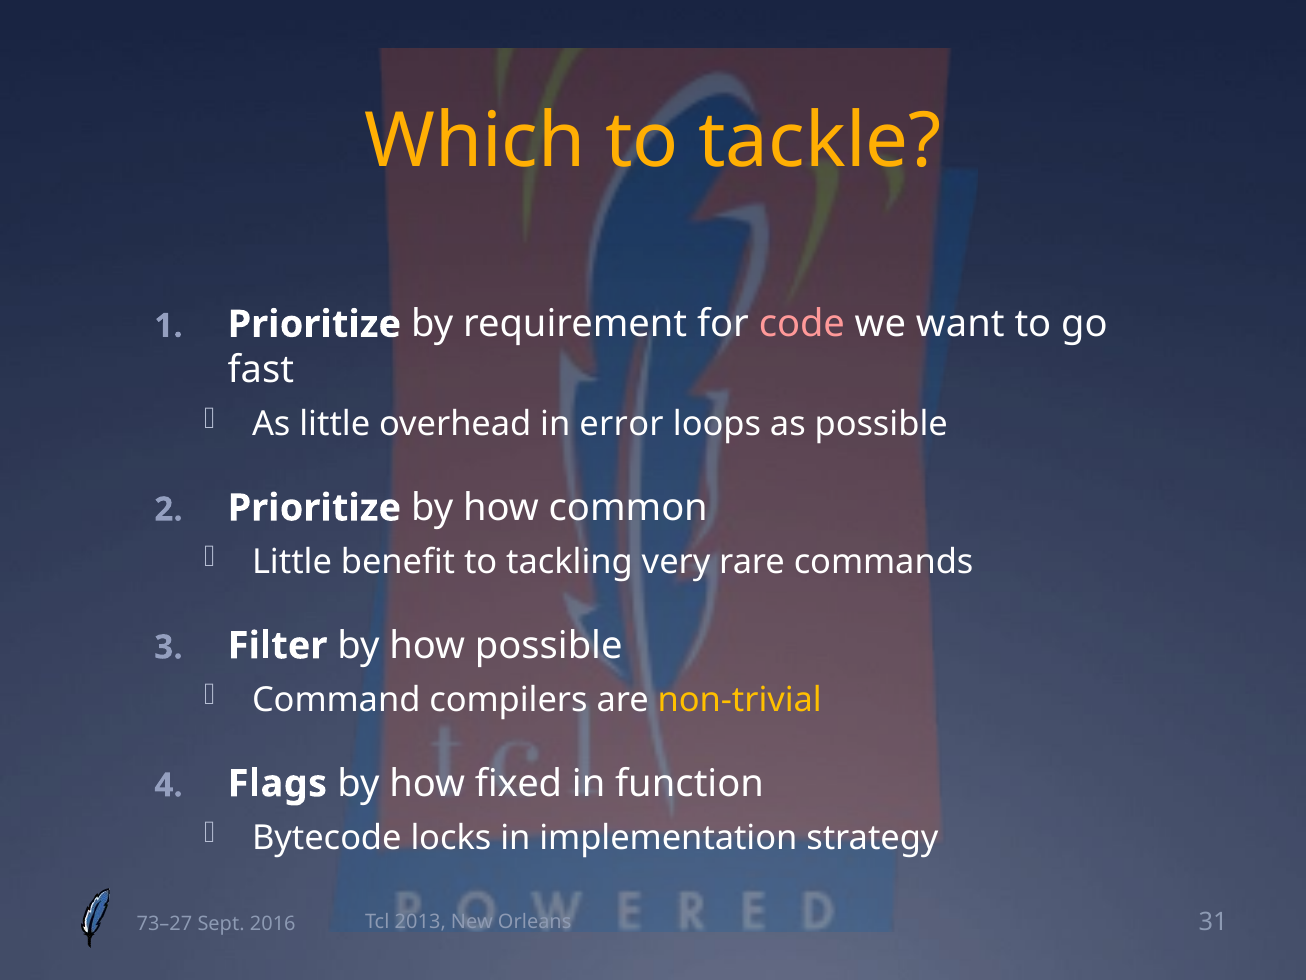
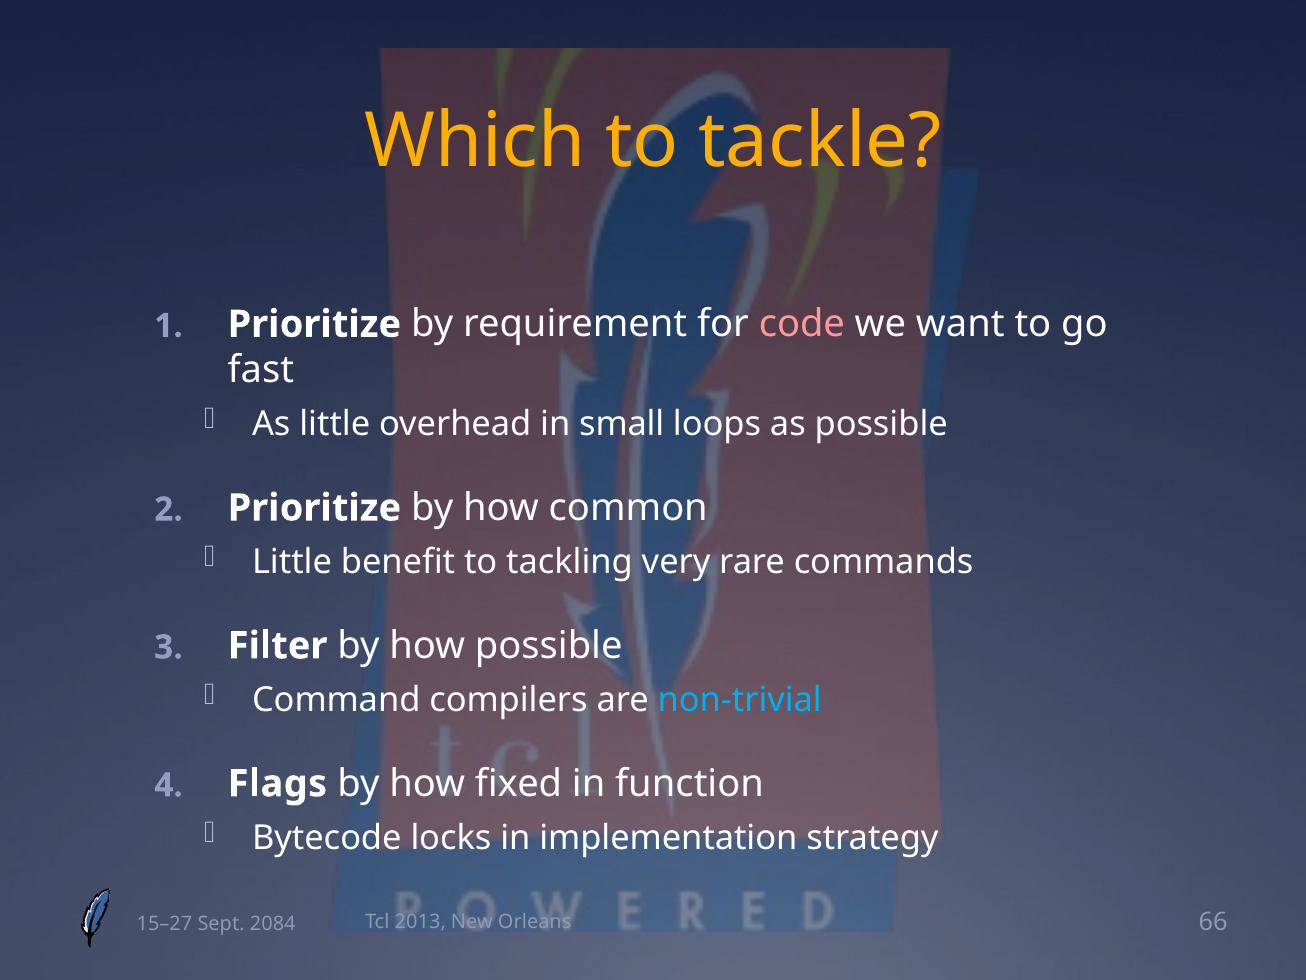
error: error -> small (622, 424)
non-trivial colour: yellow -> light blue (740, 700)
31: 31 -> 66 (1213, 922)
73–27: 73–27 -> 15–27 (164, 924)
2016: 2016 -> 2084 (273, 924)
